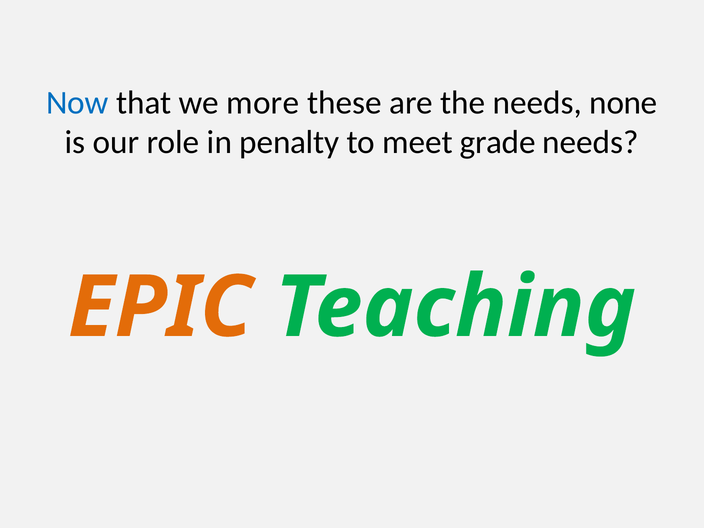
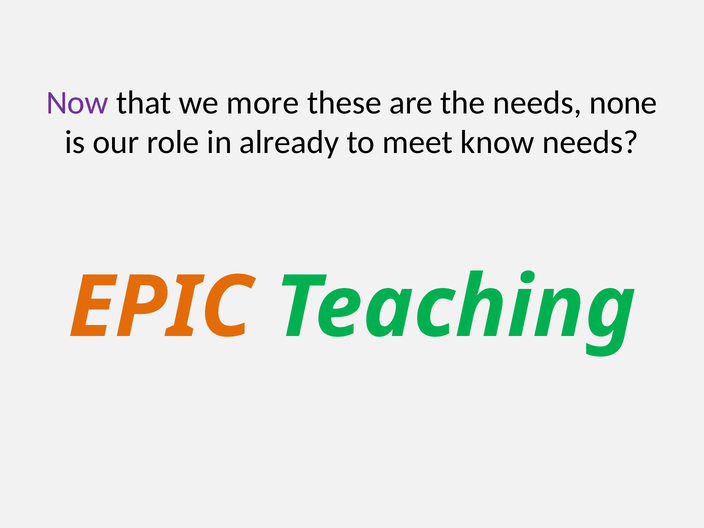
Now colour: blue -> purple (77, 103)
penalty: penalty -> already (289, 143)
grade: grade -> know (497, 143)
